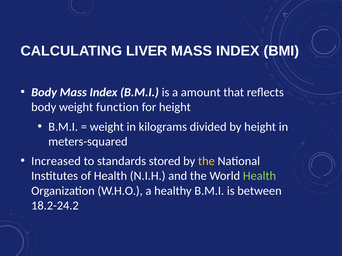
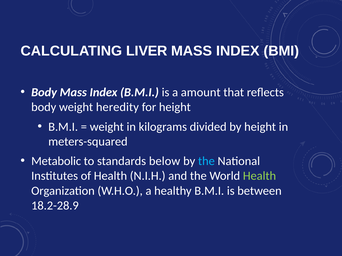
function: function -> heredity (117, 107)
Increased: Increased -> Metabolic (56, 161)
stored: stored -> below (165, 161)
the colour: yellow -> light blue (206, 161)
18.2-24.2: 18.2-24.2 -> 18.2-28.9 (55, 206)
